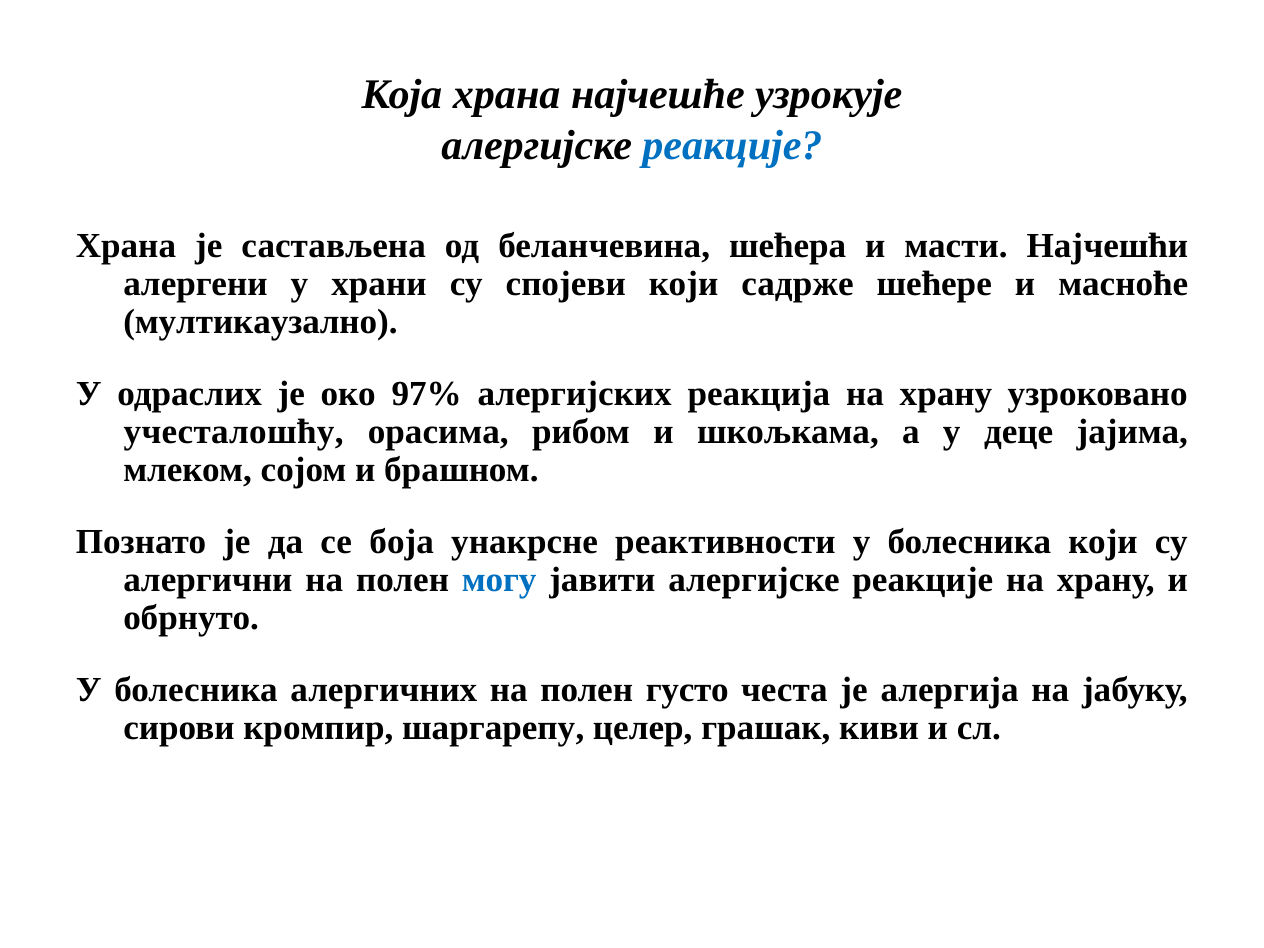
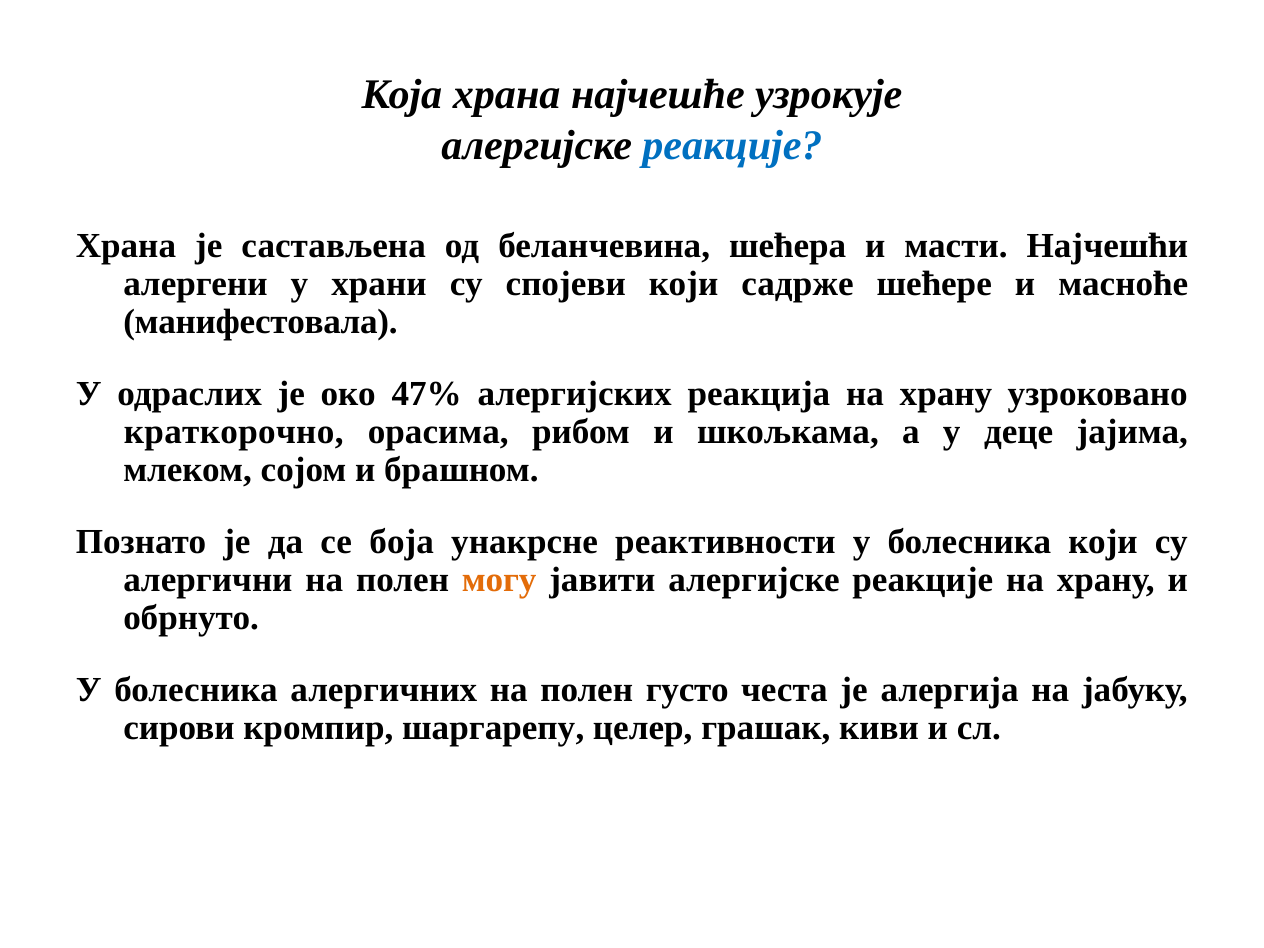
мултикаузално: мултикаузално -> манифестовала (260, 322)
97%: 97% -> 47% (427, 394)
учесталошћу: учесталошћу -> краткорочно (234, 432)
могу colour: blue -> orange (499, 580)
